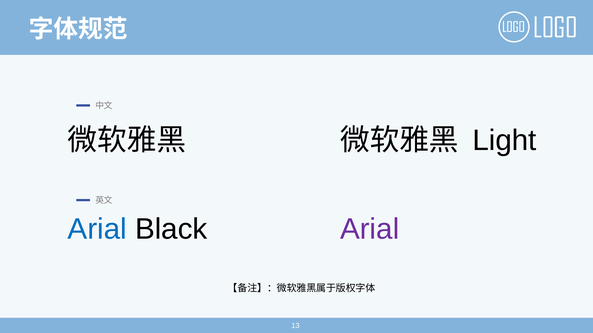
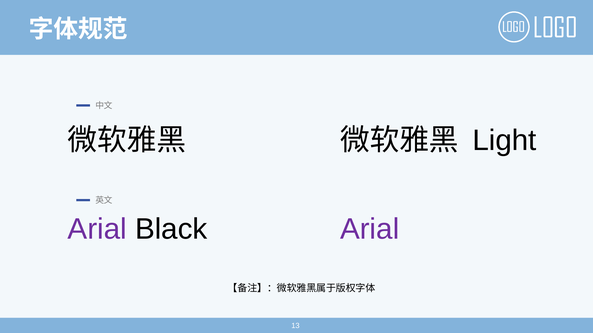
Arial colour: blue -> purple (97, 230)
